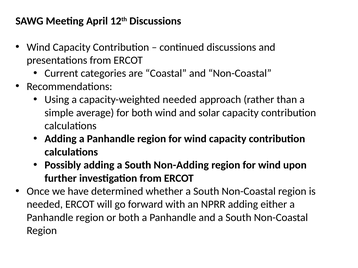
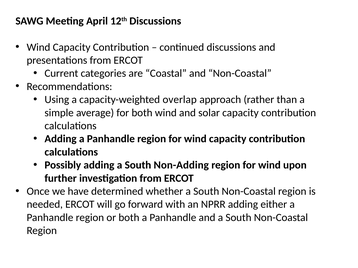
capacity-weighted needed: needed -> overlap (180, 100)
